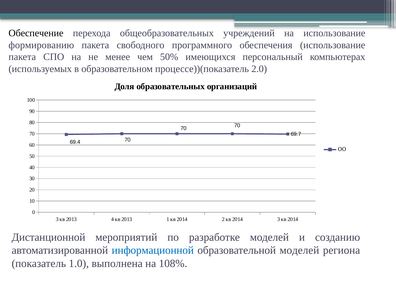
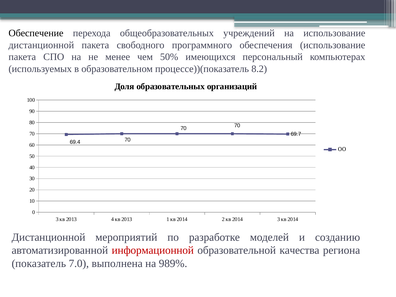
формированию: формированию -> дистанционной (41, 45)
2.0: 2.0 -> 8.2 (259, 69)
информационной colour: blue -> red (153, 250)
образовательной моделей: моделей -> качества (299, 250)
1.0: 1.0 -> 7.0 (79, 264)
108%: 108% -> 989% (173, 264)
